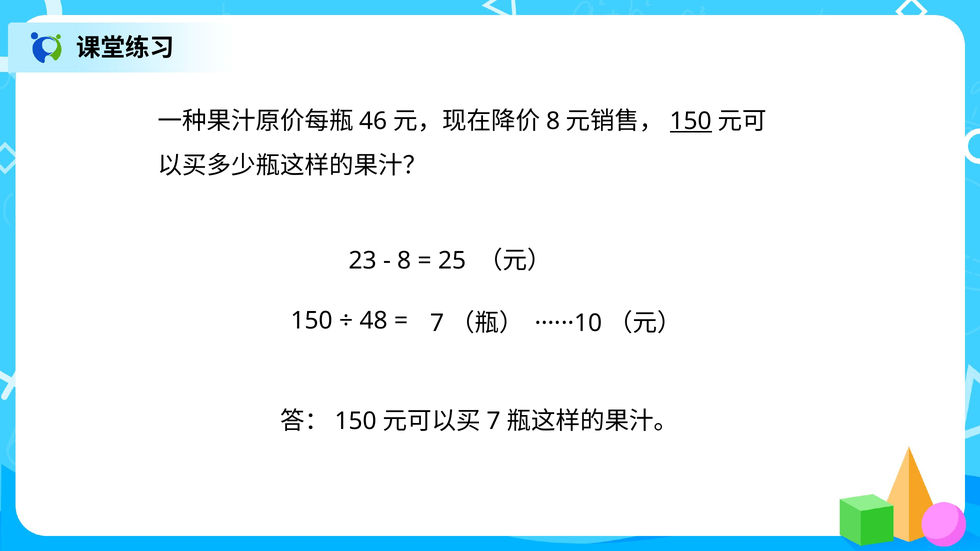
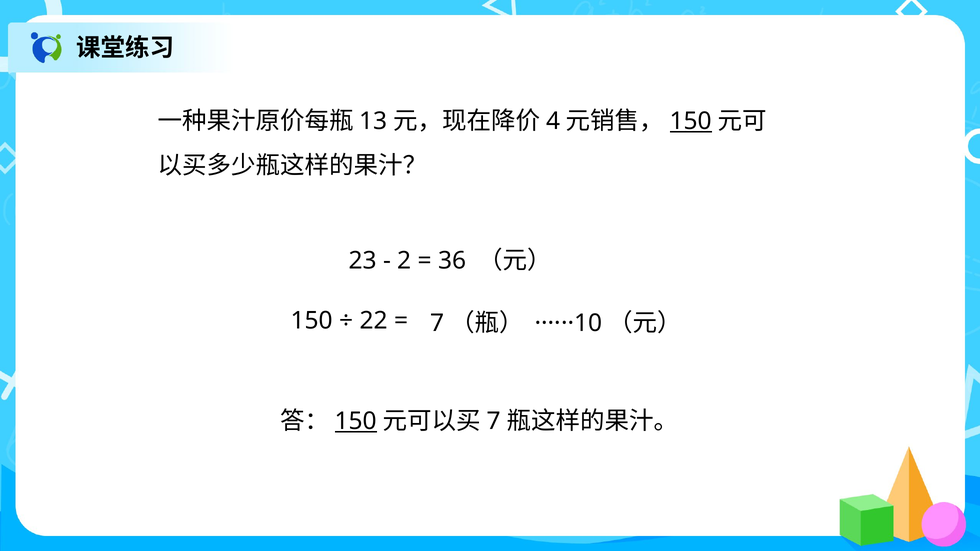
46: 46 -> 13 (373, 121)
8: 8 -> 4 (553, 121)
8: 8 -> 2 (404, 261)
25: 25 -> 36 (452, 261)
48: 48 -> 22 (374, 321)
150 underline: none -> present (356, 421)
